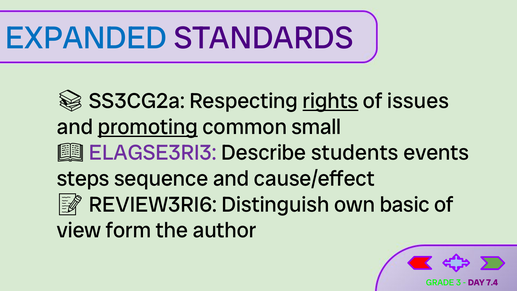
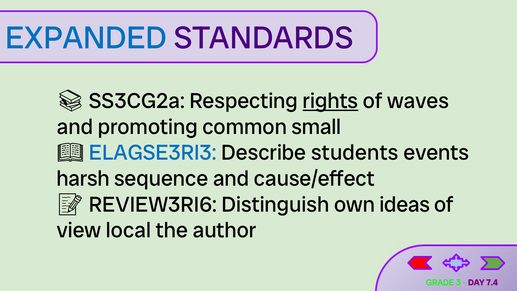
issues: issues -> waves (418, 101)
promoting underline: present -> none (148, 127)
ELAGSE3RI3 colour: purple -> blue (153, 153)
steps: steps -> harsh (83, 179)
basic: basic -> ideas (405, 204)
form: form -> local (128, 230)
